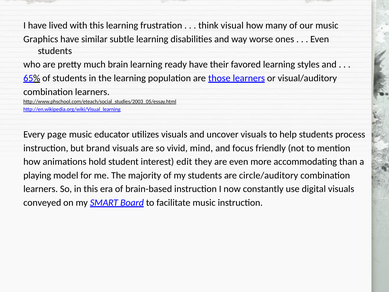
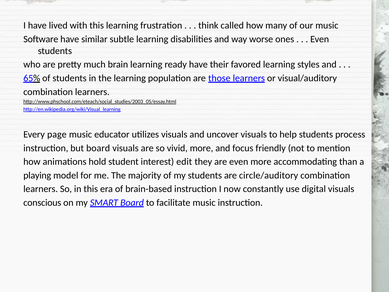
visual: visual -> called (232, 25)
Graphics: Graphics -> Software (41, 39)
but brand: brand -> board (98, 148)
vivid mind: mind -> more (201, 148)
conveyed: conveyed -> conscious (42, 202)
